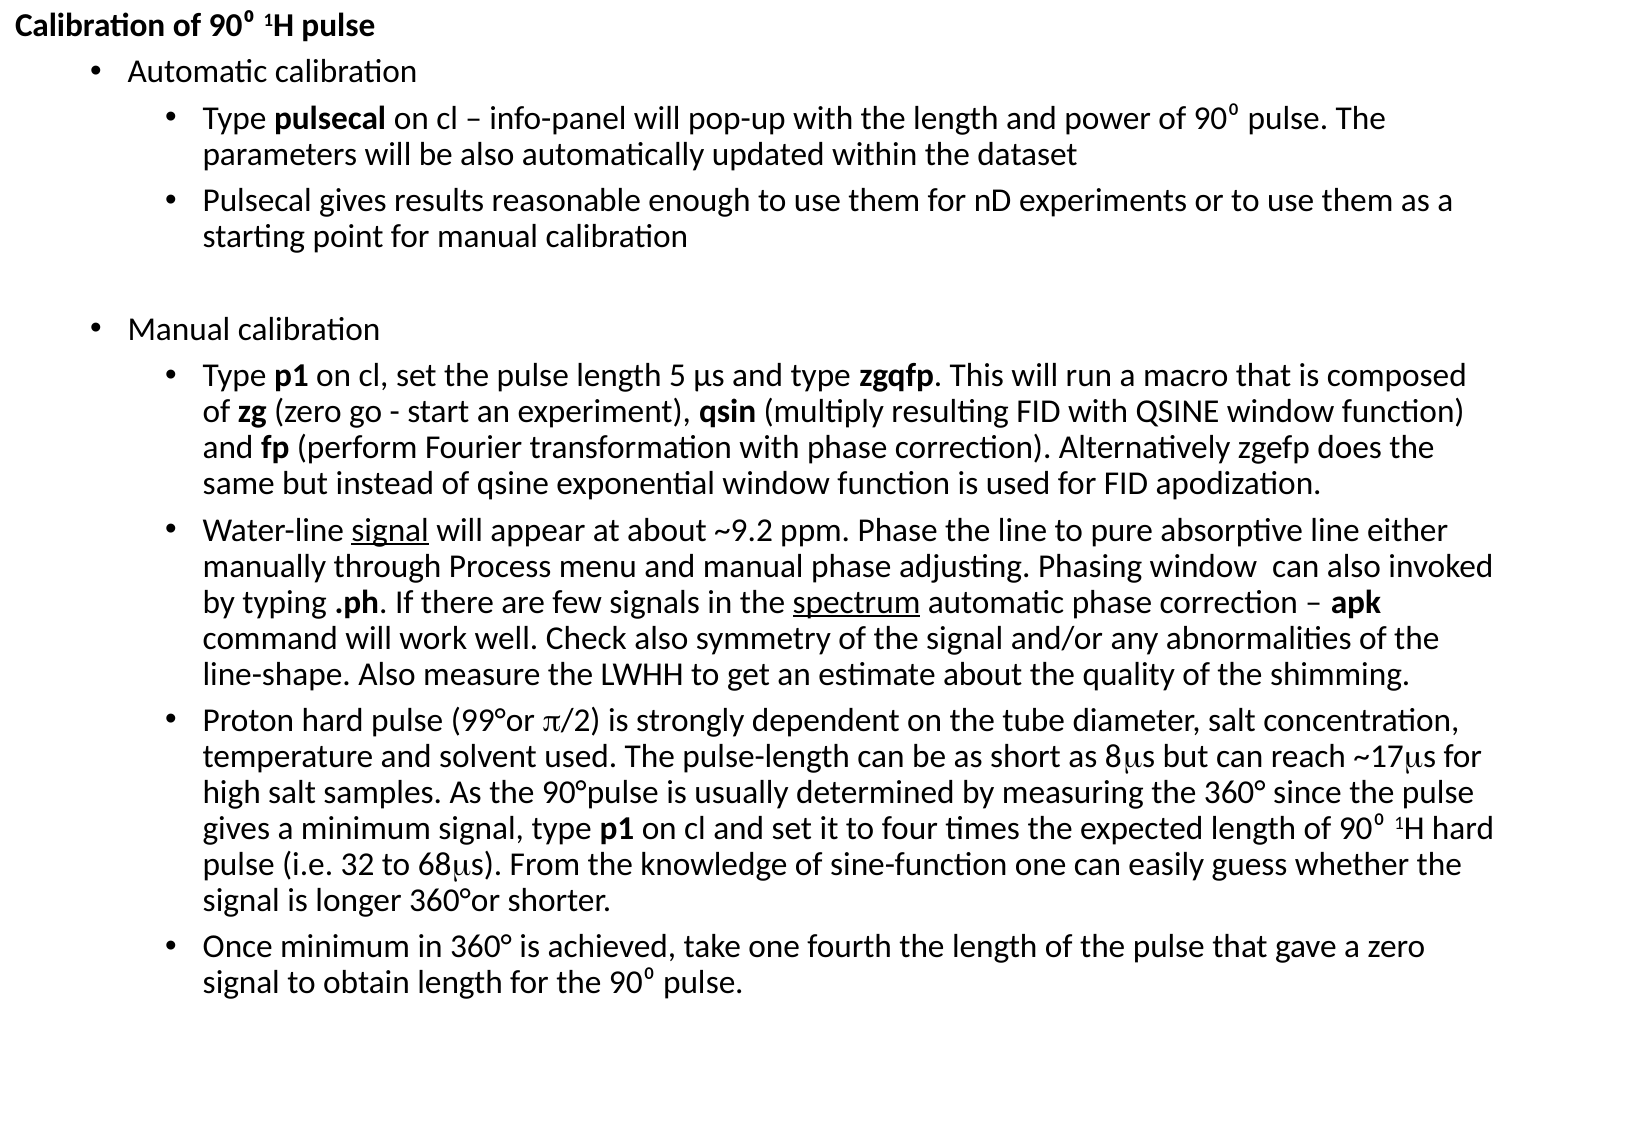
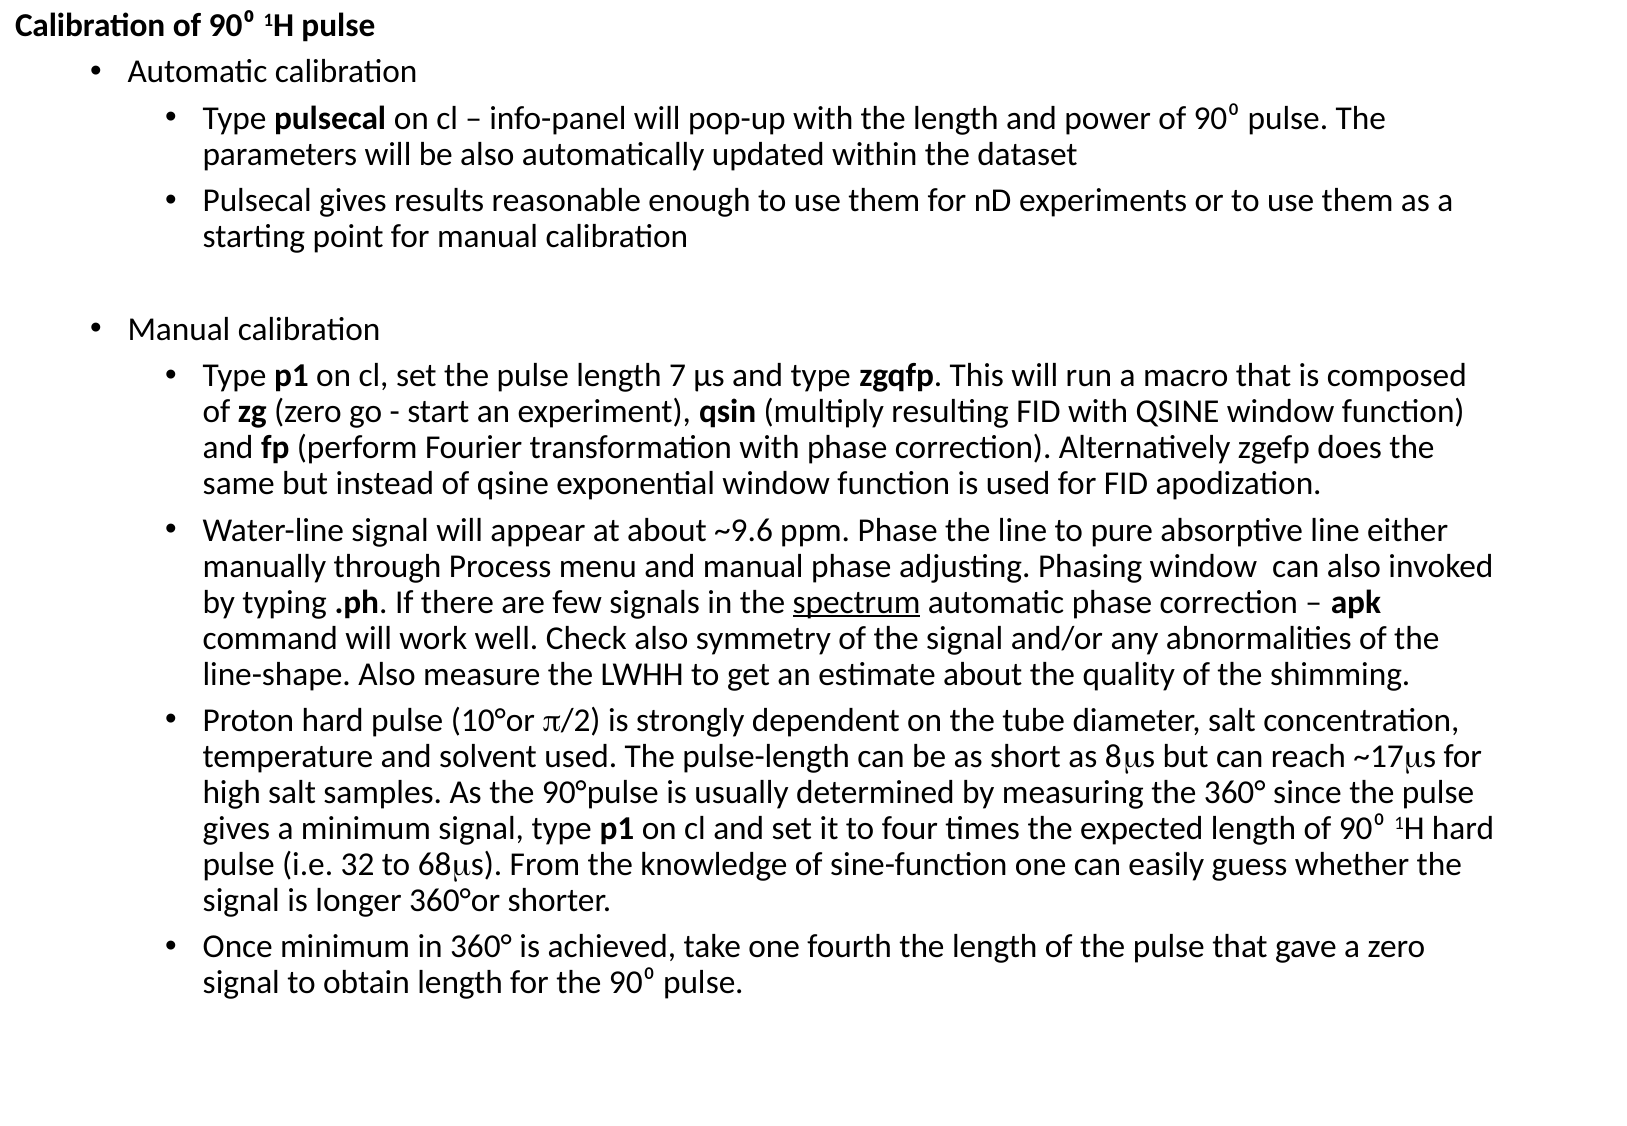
5: 5 -> 7 (678, 376)
signal underline: present -> none (390, 530)
~9.2: ~9.2 -> ~9.6 (743, 530)
99°or: 99°or -> 10°or (493, 721)
